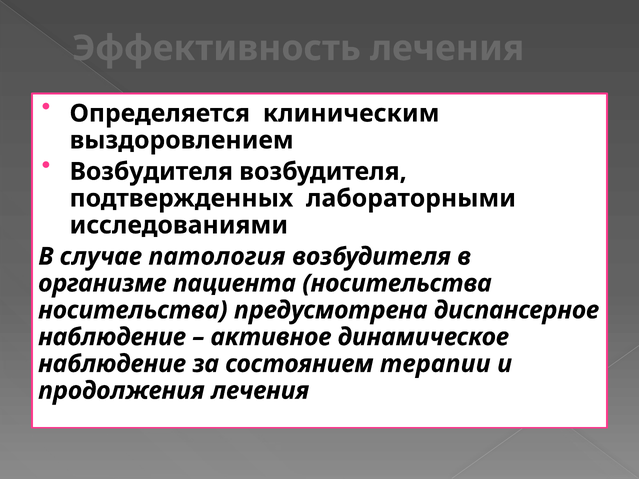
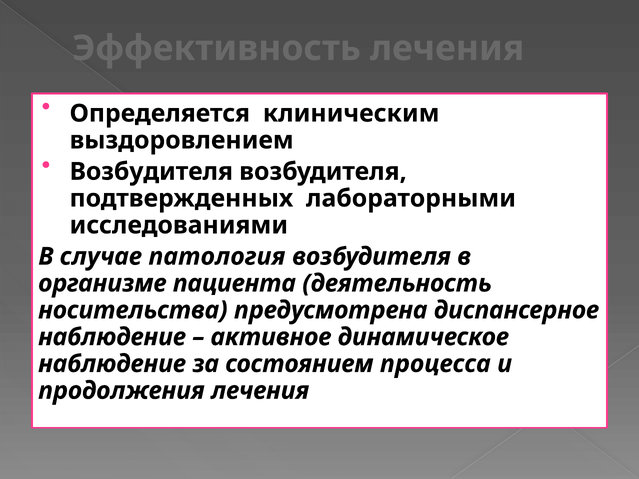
пациента носительства: носительства -> деятельность (397, 283)
терапии: терапии -> процесса (435, 364)
